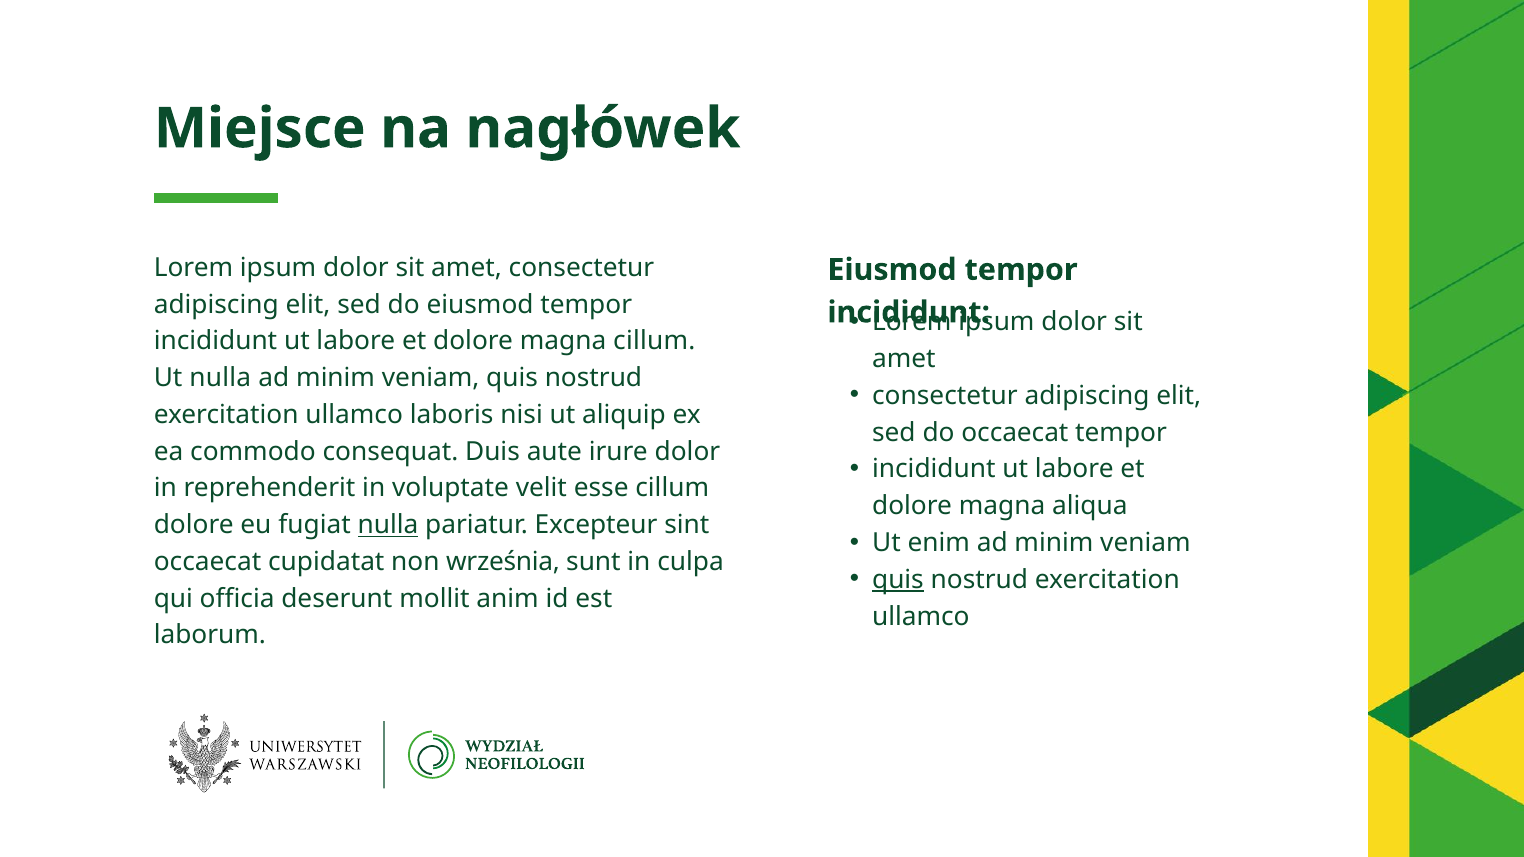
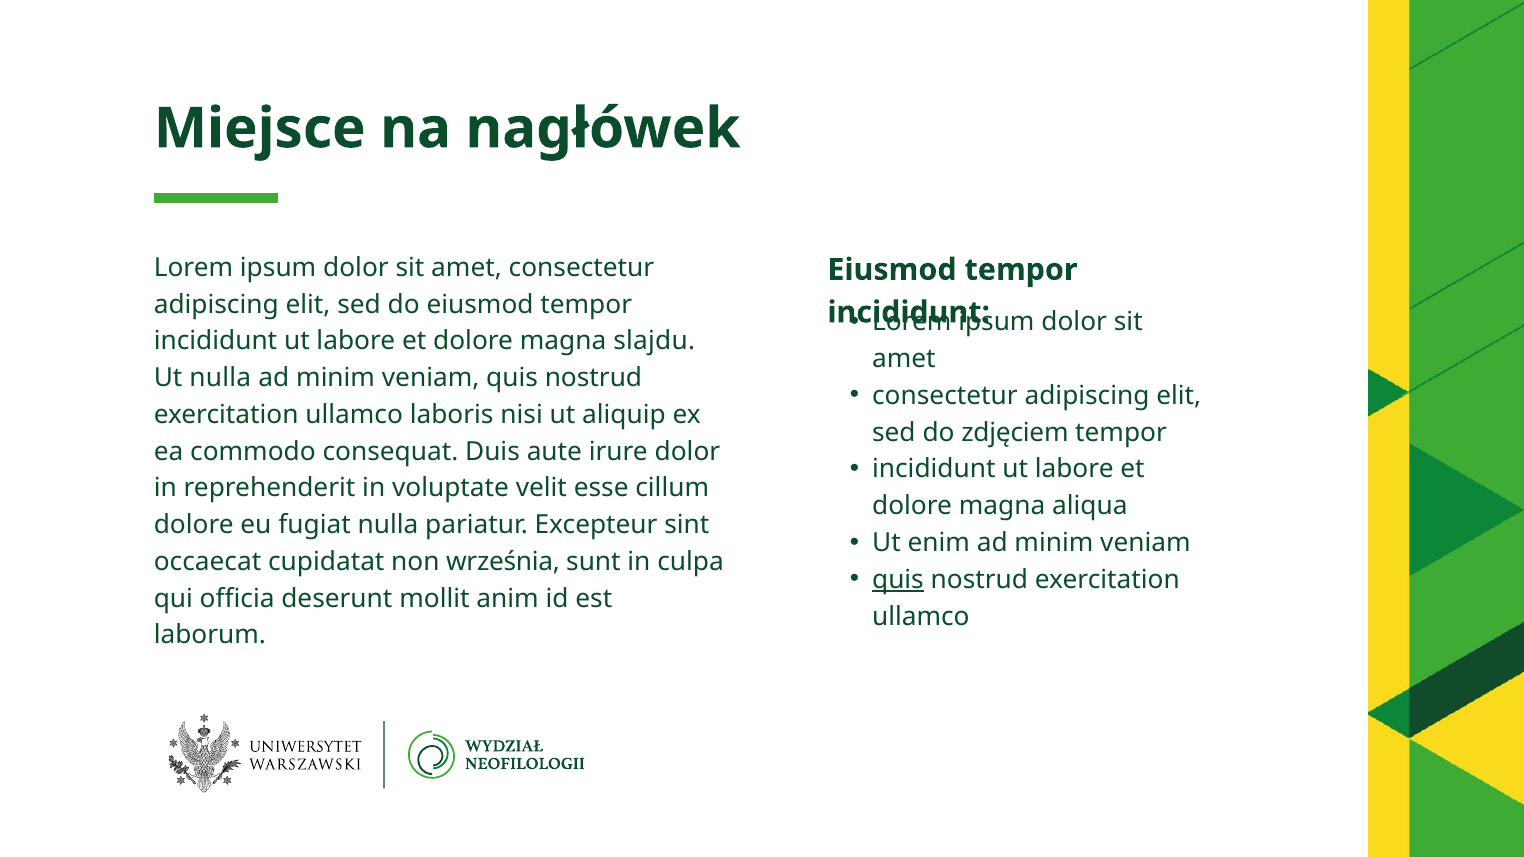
magna cillum: cillum -> slajdu (654, 341)
do occaecat: occaecat -> zdjęciem (1015, 433)
nulla underline: present -> none (388, 525)
